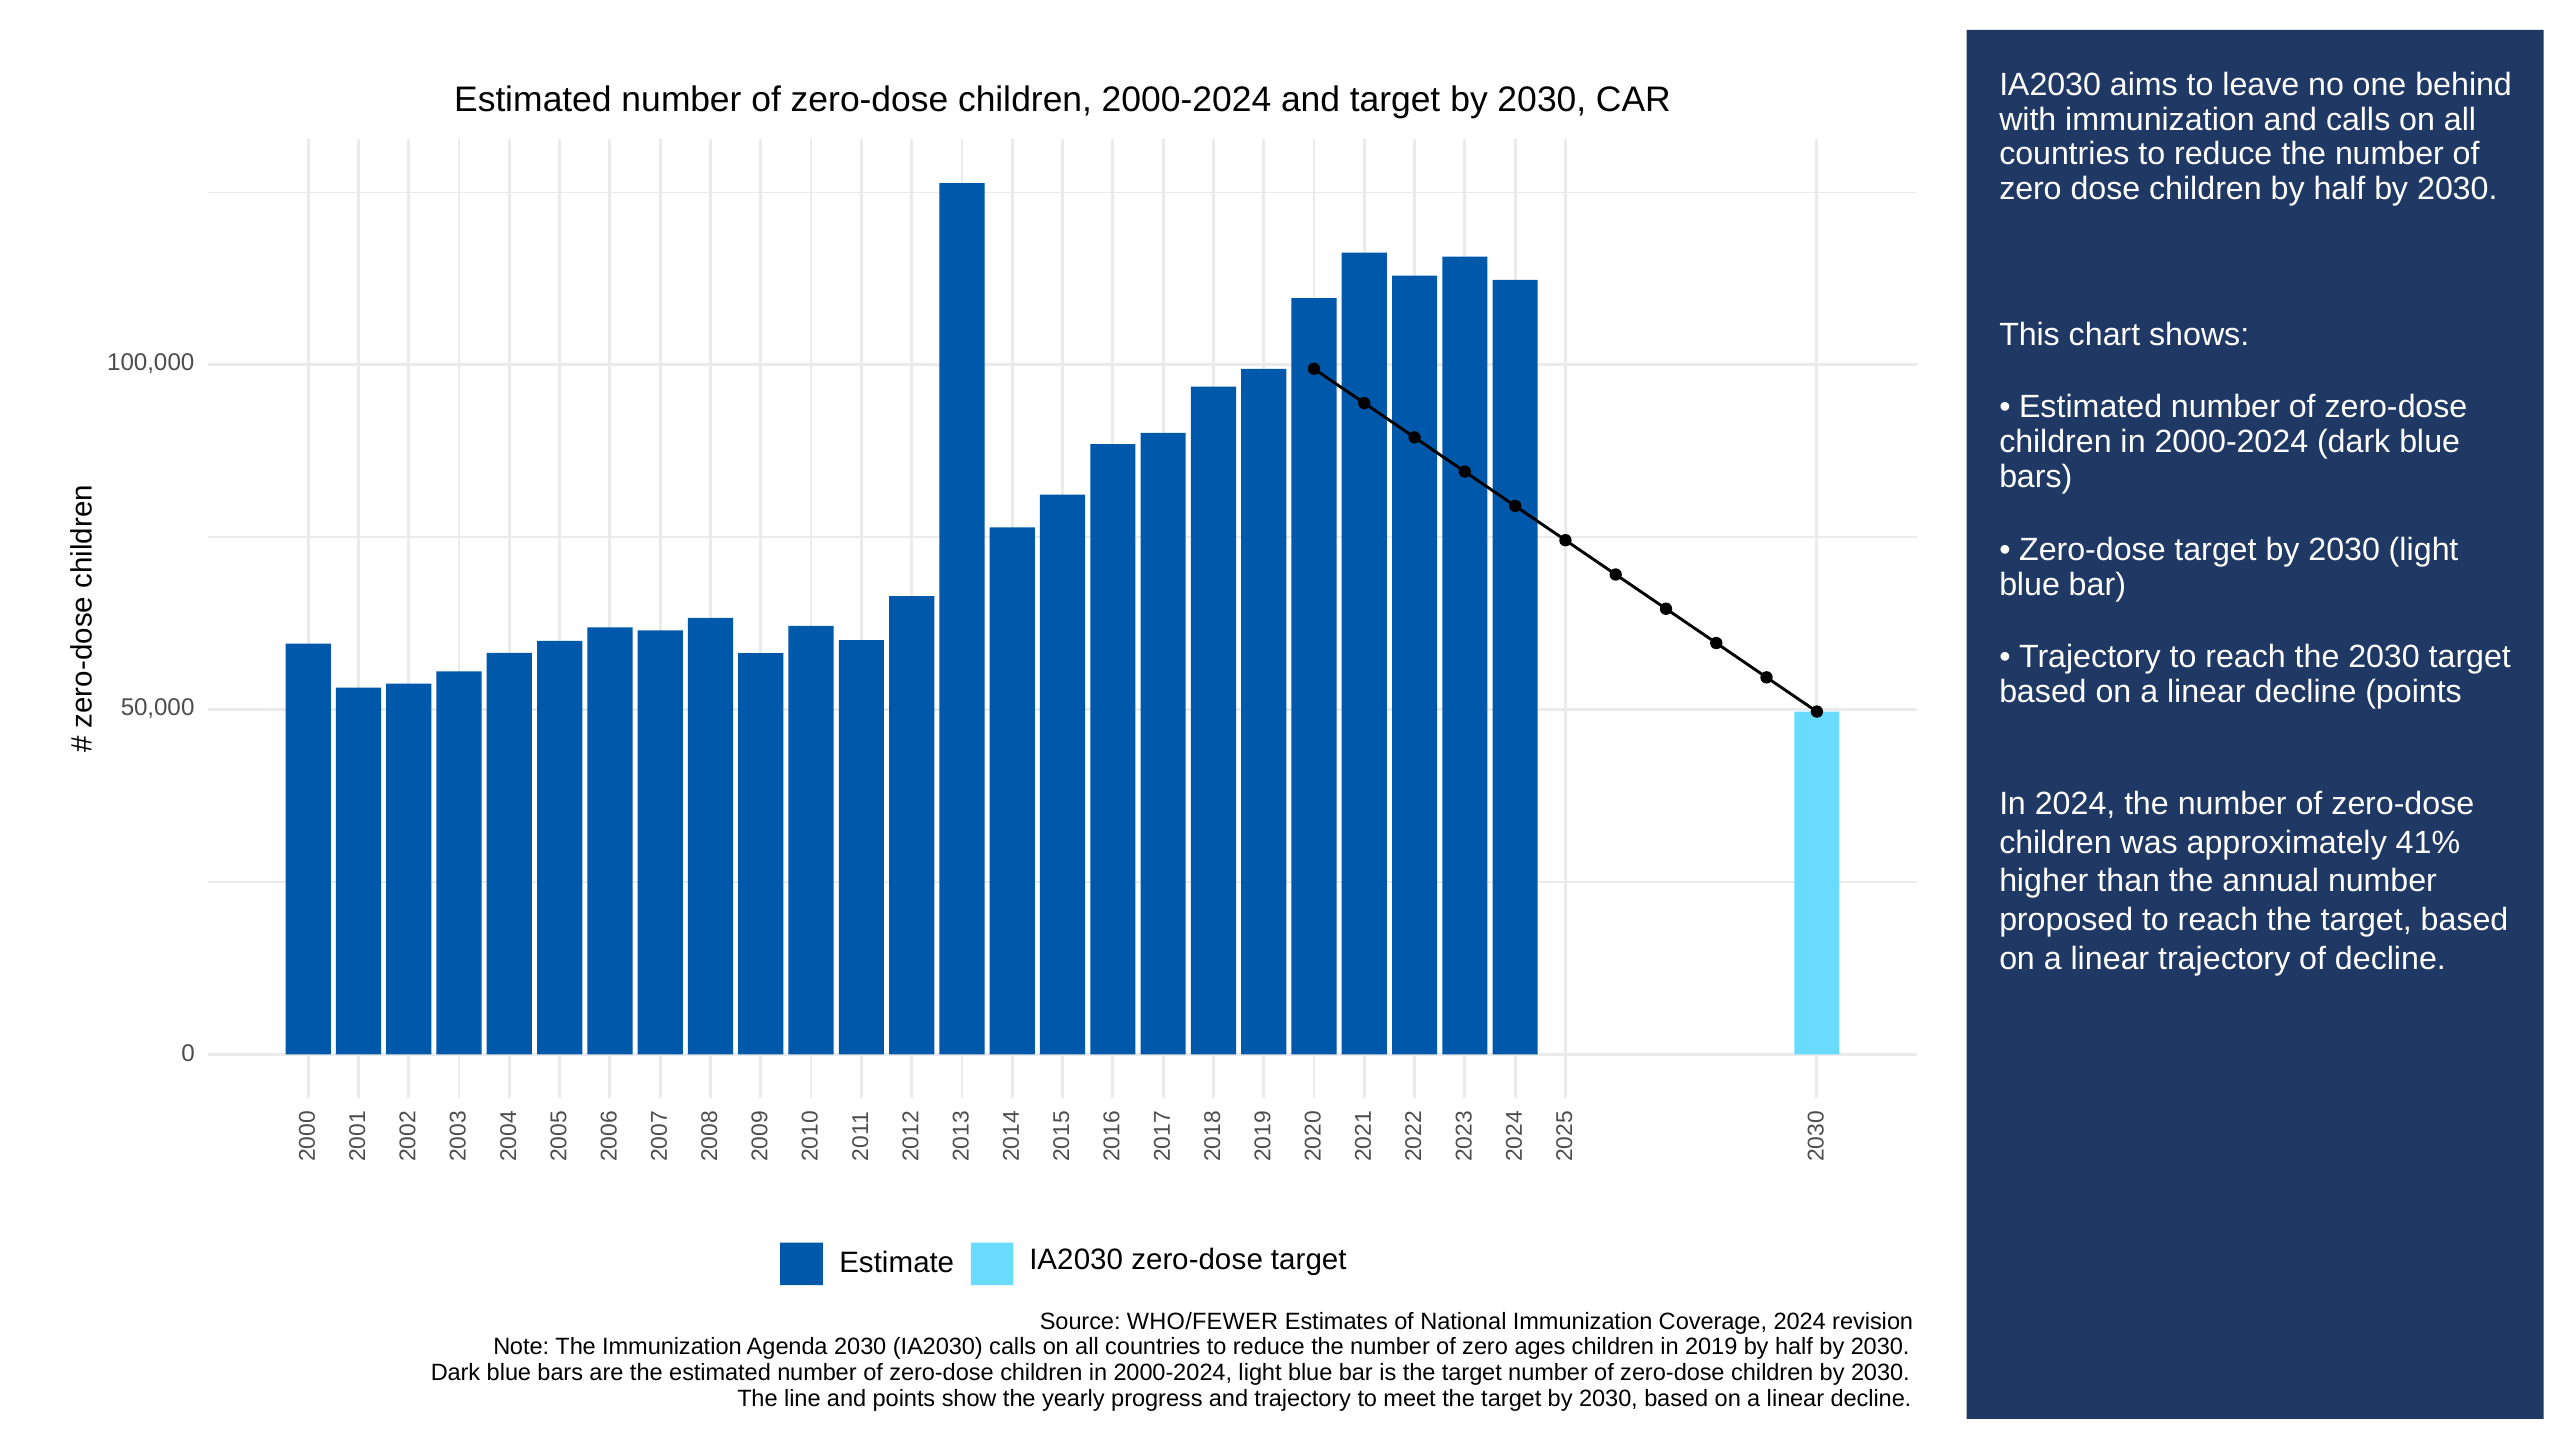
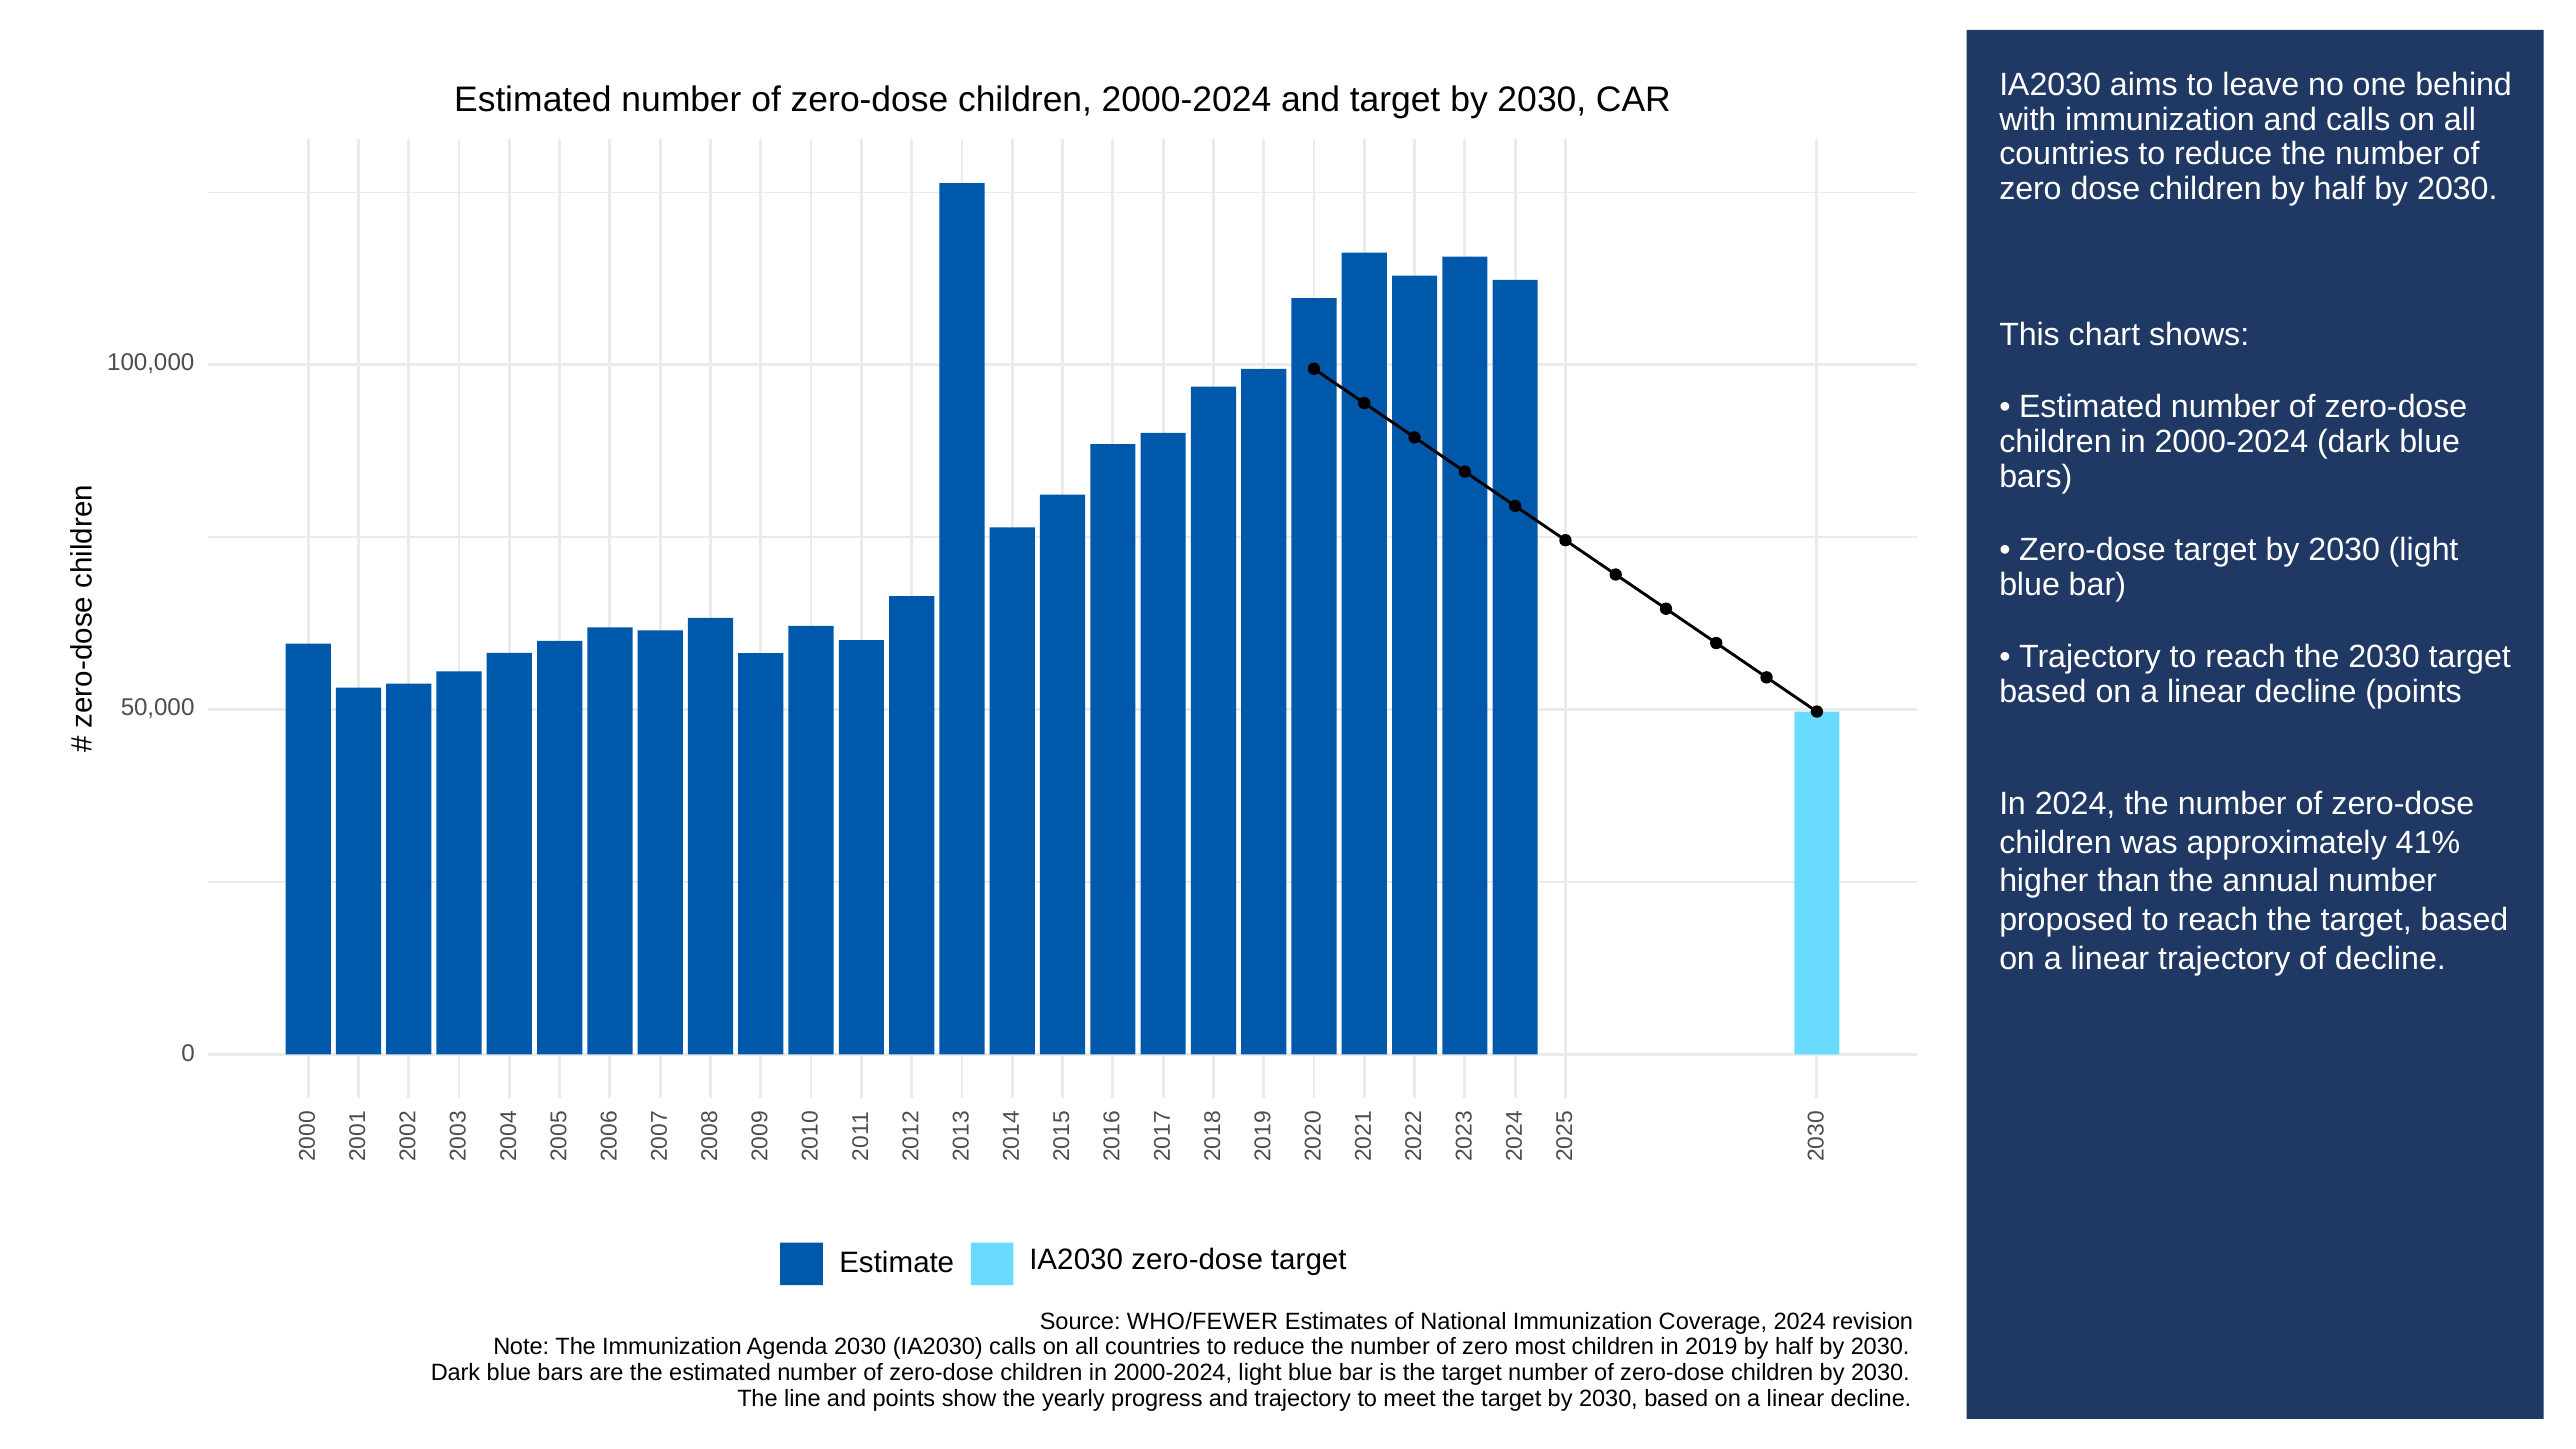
ages: ages -> most (1540, 1347)
